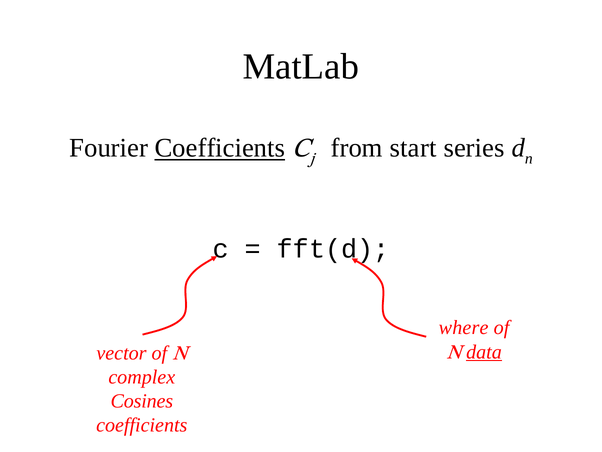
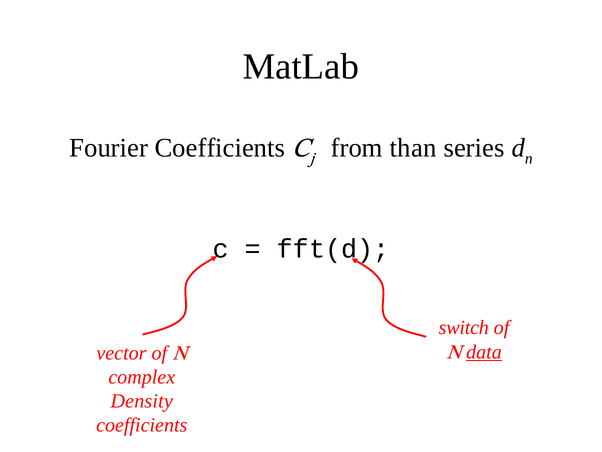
Coefficients underline: present -> none (220, 148)
start: start -> than (413, 148)
where: where -> switch (464, 327)
Cosines: Cosines -> Density (142, 401)
